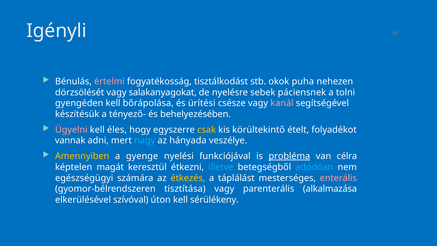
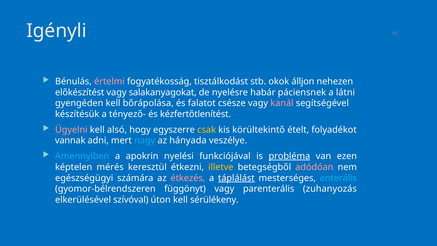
puha: puha -> álljon (303, 81)
dörzsölését: dörzsölését -> előkészítést (80, 92)
sebek: sebek -> habár (263, 92)
tolni: tolni -> látni (345, 92)
ürítési: ürítési -> falatot (202, 103)
behelyezésében: behelyezésében -> kézfertőtlenítést (195, 114)
éles: éles -> alsó (117, 130)
Amennyiben colour: yellow -> light blue (82, 156)
gyenge: gyenge -> apokrin (142, 156)
célra: célra -> ezen (347, 156)
magát: magát -> mérés (110, 167)
illetve colour: light blue -> yellow (221, 167)
adódóan colour: light blue -> pink (314, 167)
étkezés colour: yellow -> pink (188, 178)
táplálást underline: none -> present (236, 178)
enterális colour: pink -> light blue (338, 178)
tisztítása: tisztítása -> függönyt (185, 189)
alkalmazása: alkalmazása -> zuhanyozás (330, 189)
